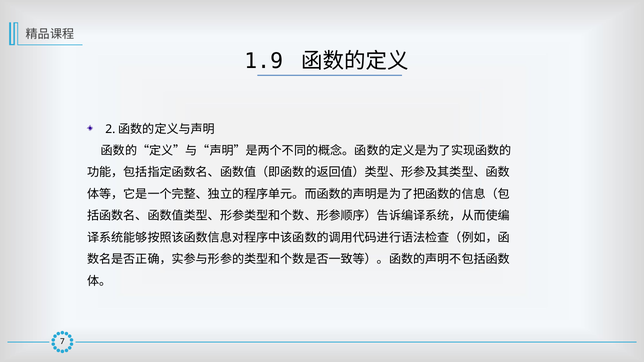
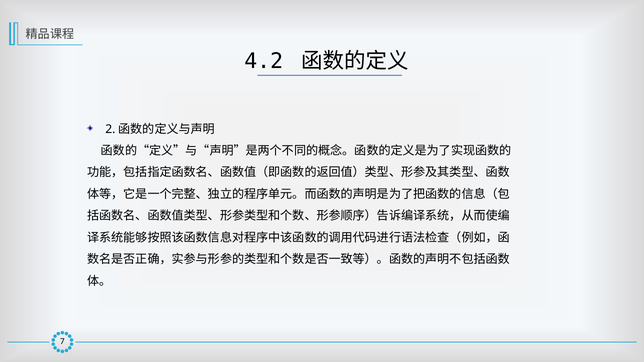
1.9: 1.9 -> 4.2 (264, 61)
